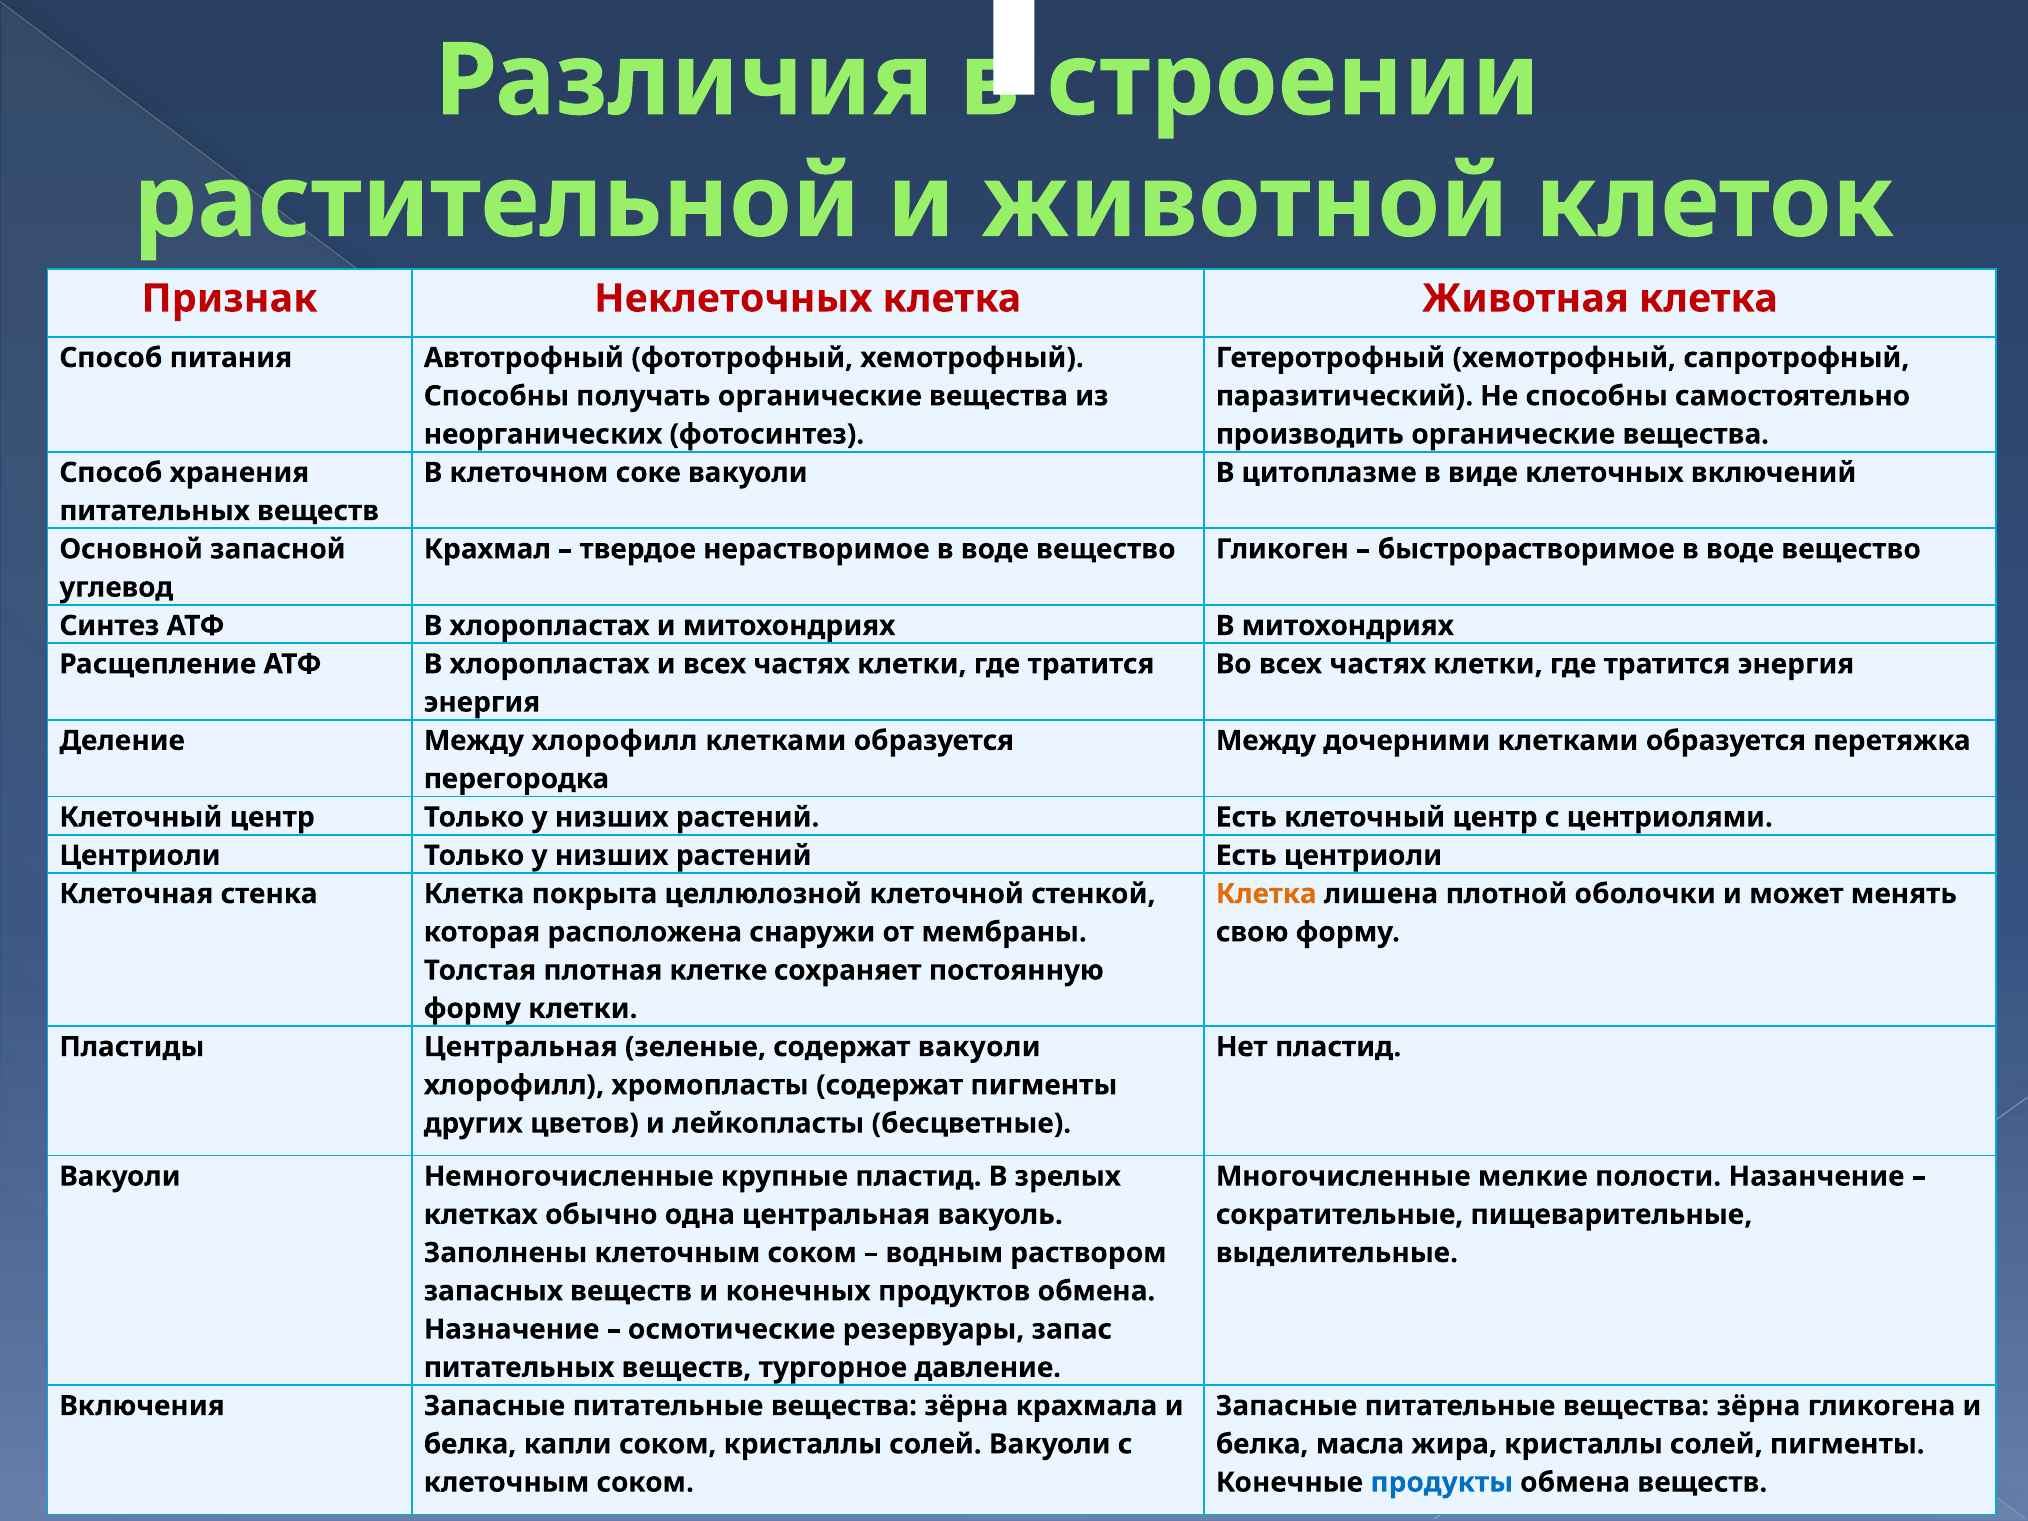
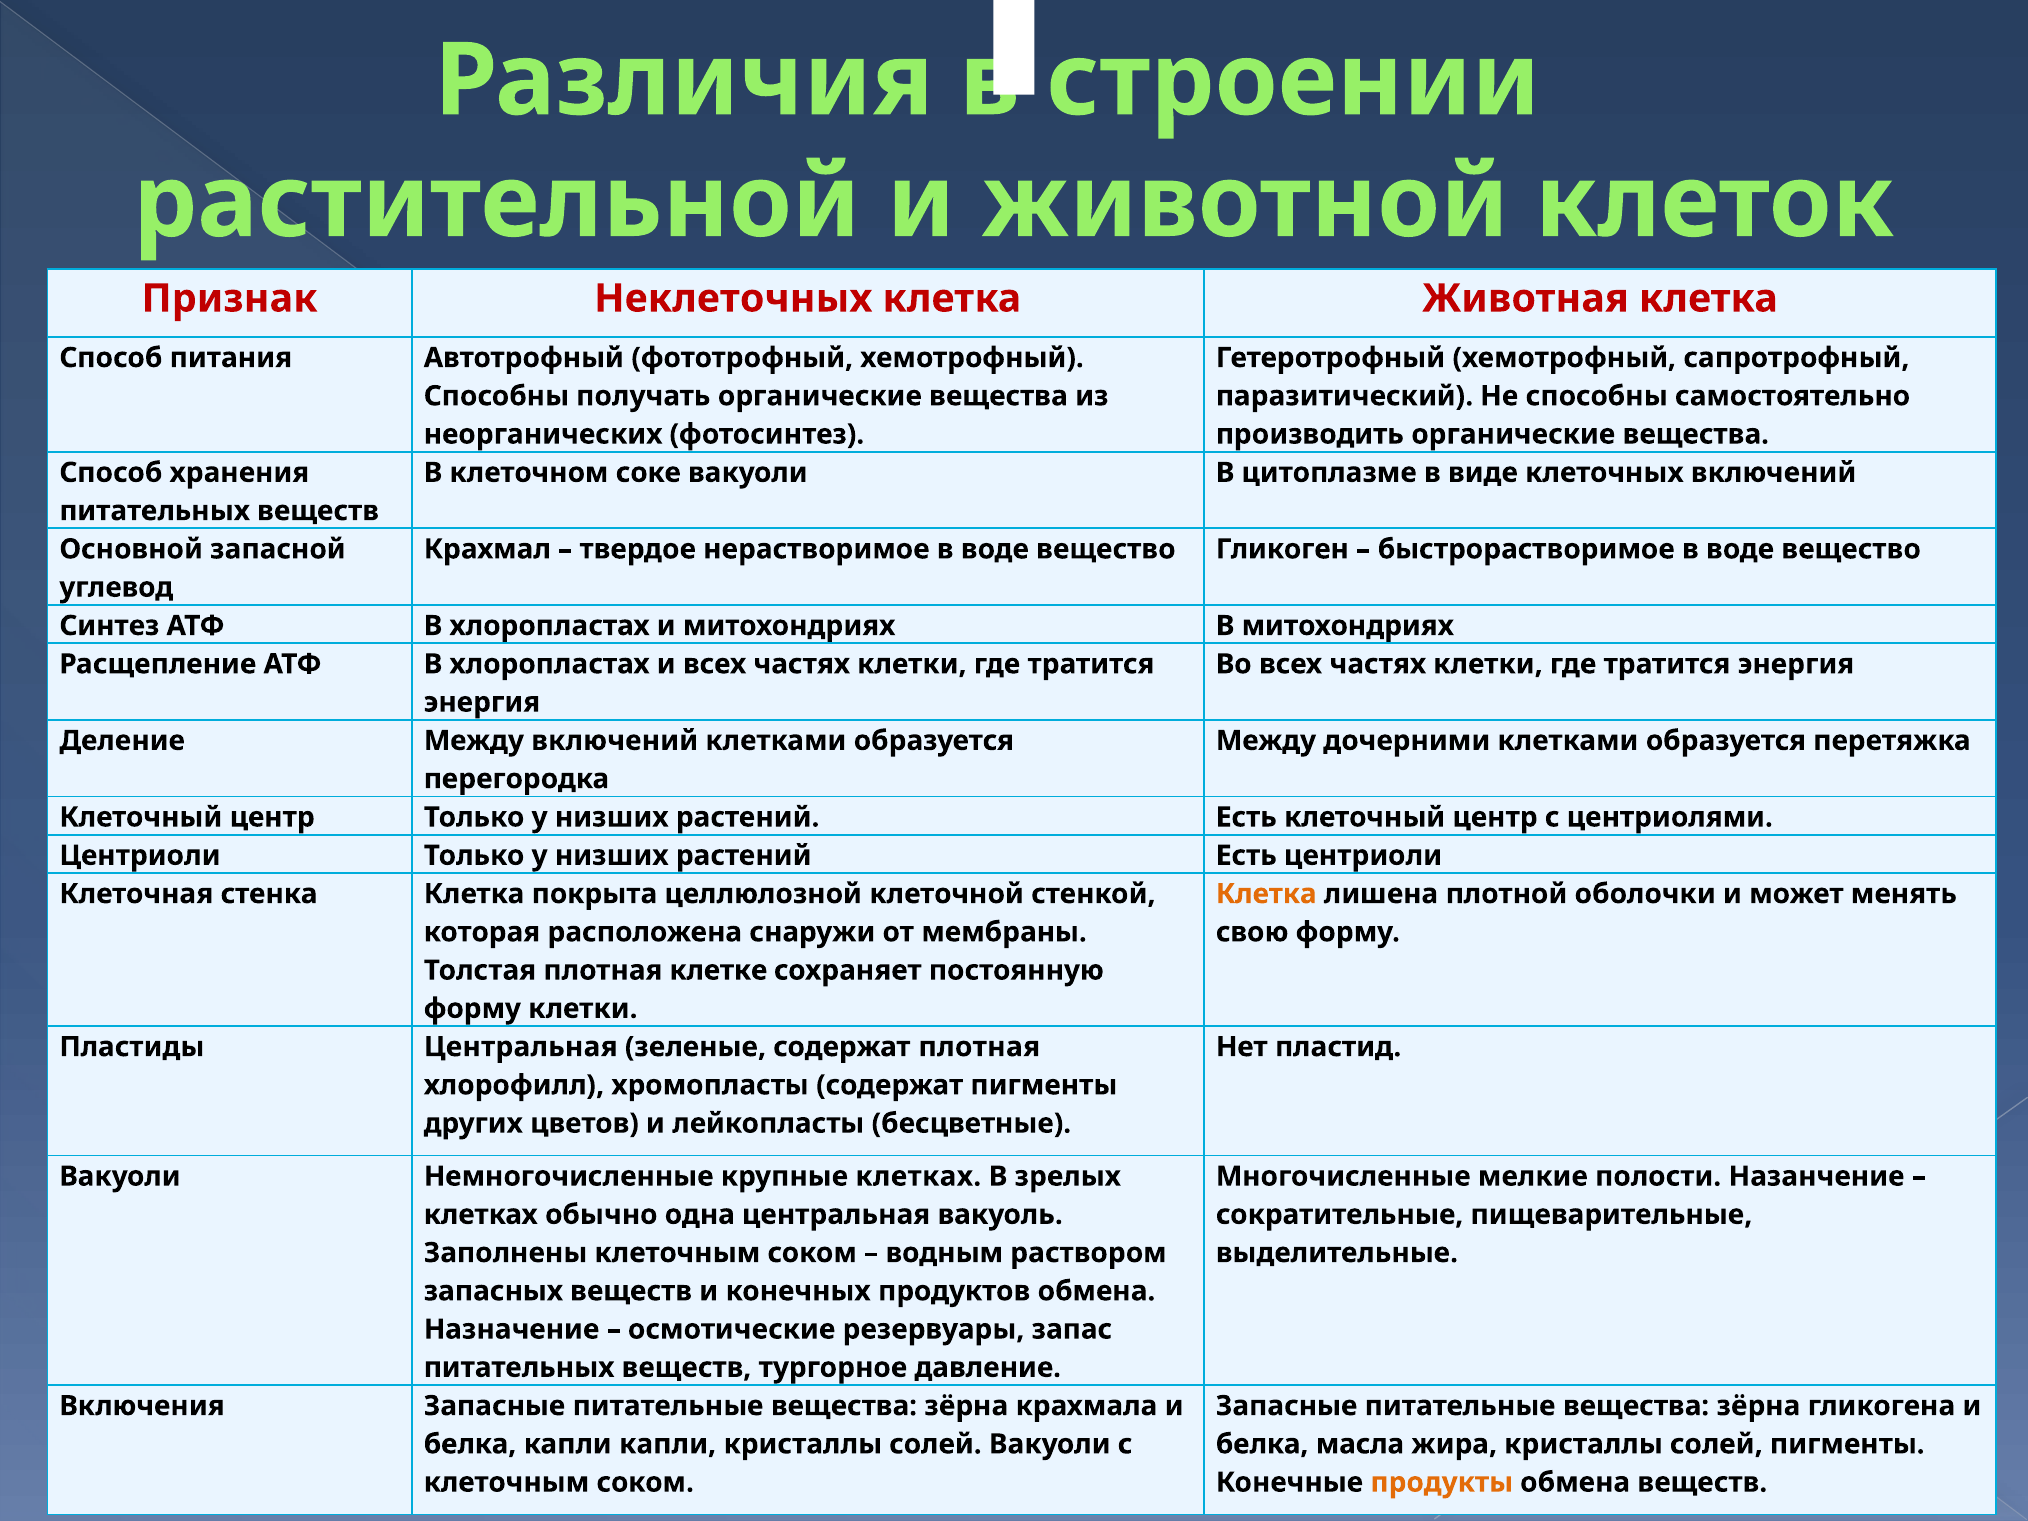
Между хлорофилл: хлорофилл -> включений (615, 741)
содержат вакуоли: вакуоли -> плотная (979, 1047)
крупные пластид: пластид -> клетках (918, 1176)
капли соком: соком -> капли (668, 1444)
продукты colour: blue -> orange (1442, 1482)
